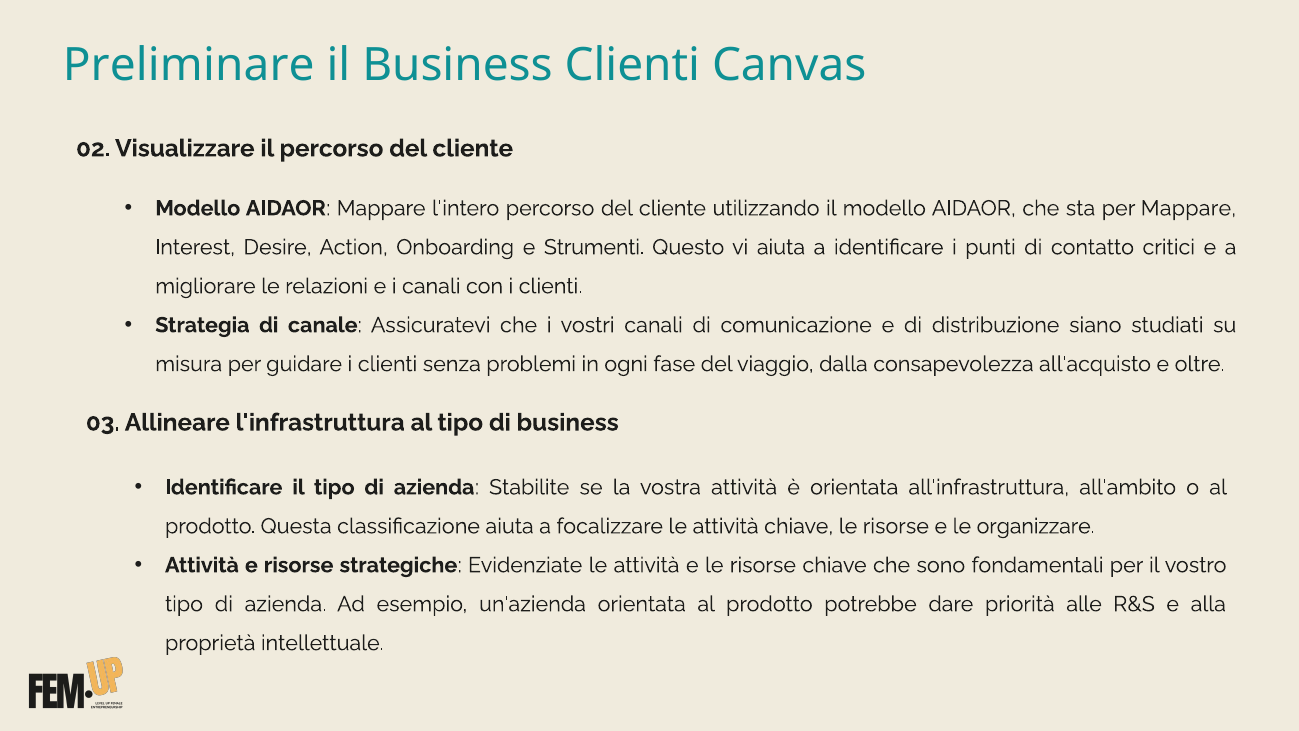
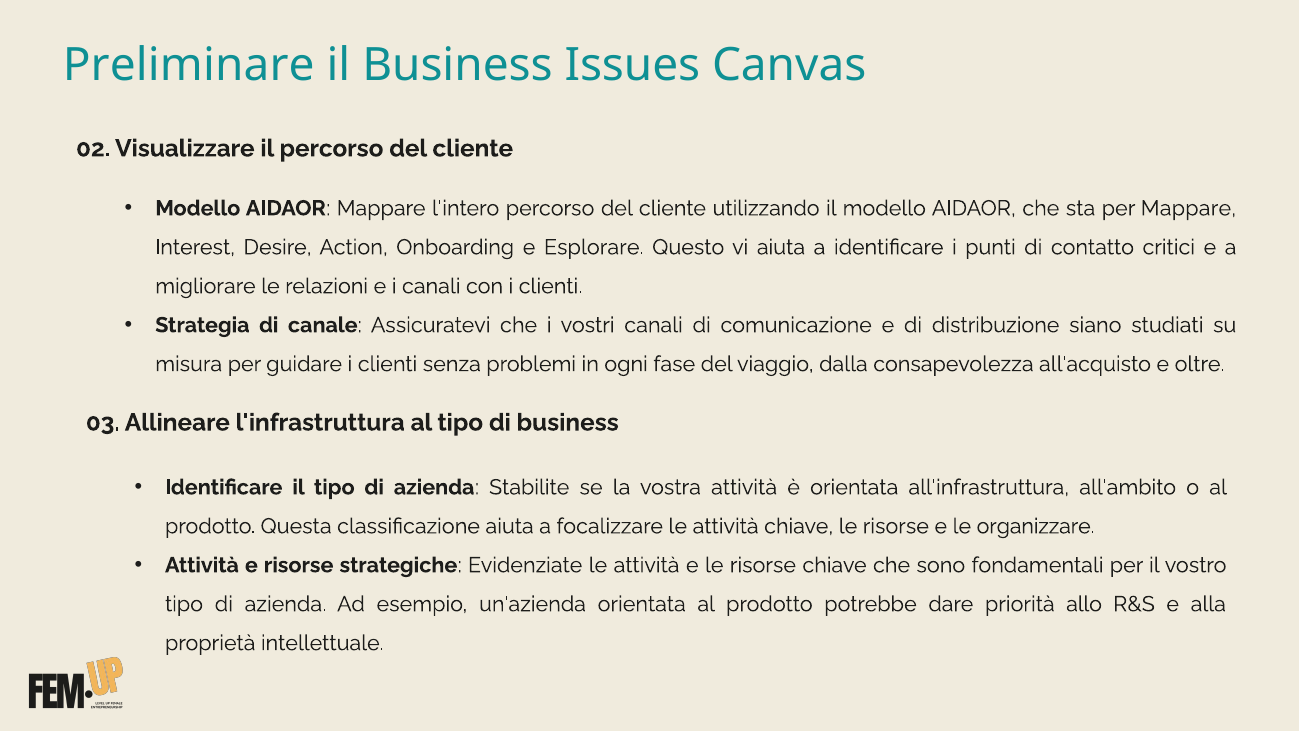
Business Clienti: Clienti -> Issues (632, 65)
Strumenti: Strumenti -> Esplorare (594, 247)
alle: alle -> allo (1084, 604)
